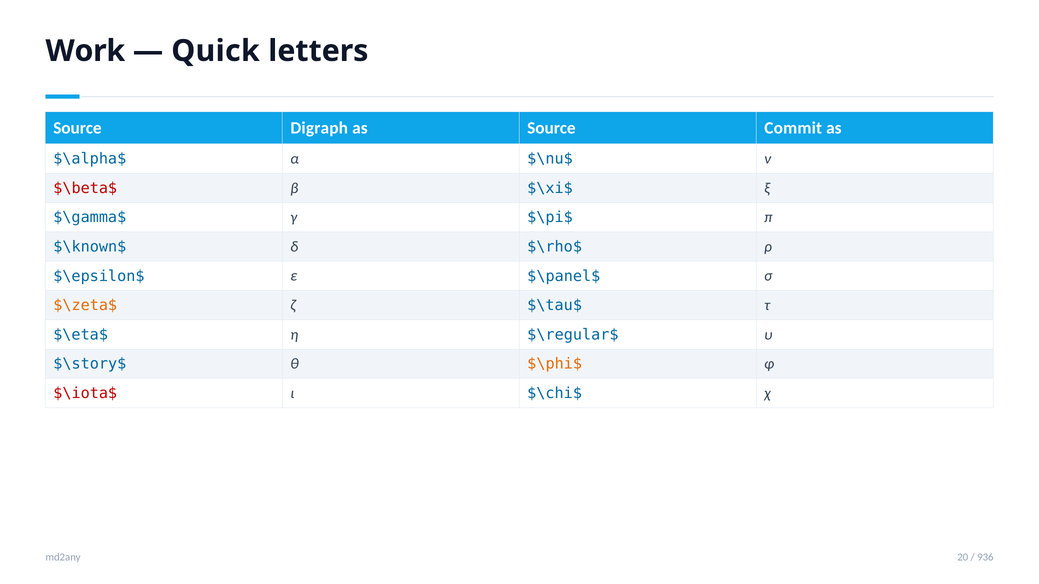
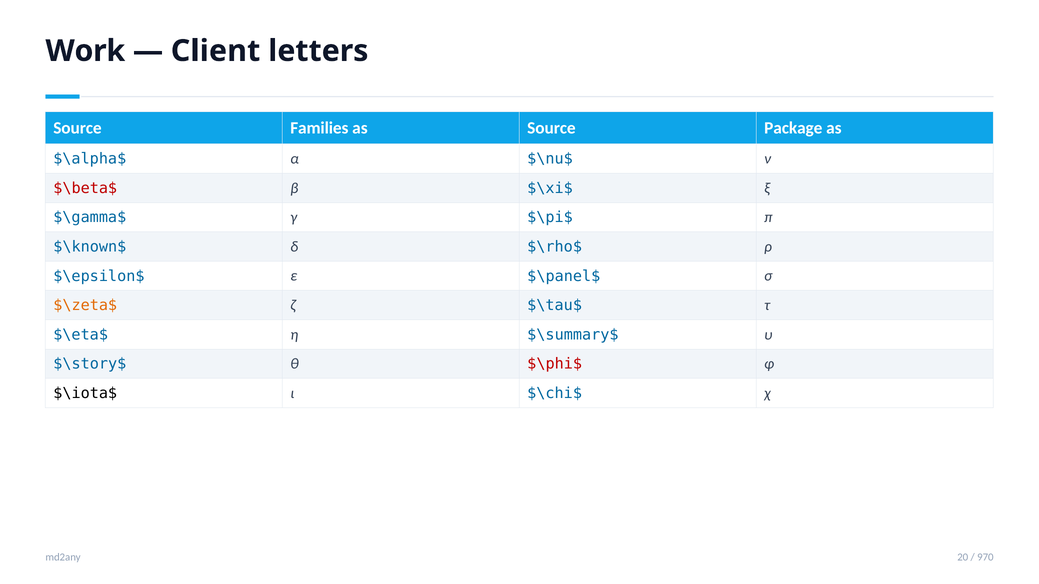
Quick: Quick -> Client (216, 51)
Digraph: Digraph -> Families (319, 128)
Commit: Commit -> Package (793, 128)
$\regular$: $\regular$ -> $\summary$ (573, 335)
$\phi$ colour: orange -> red (555, 364)
$\iota$ colour: red -> black (85, 394)
936: 936 -> 970 (985, 558)
